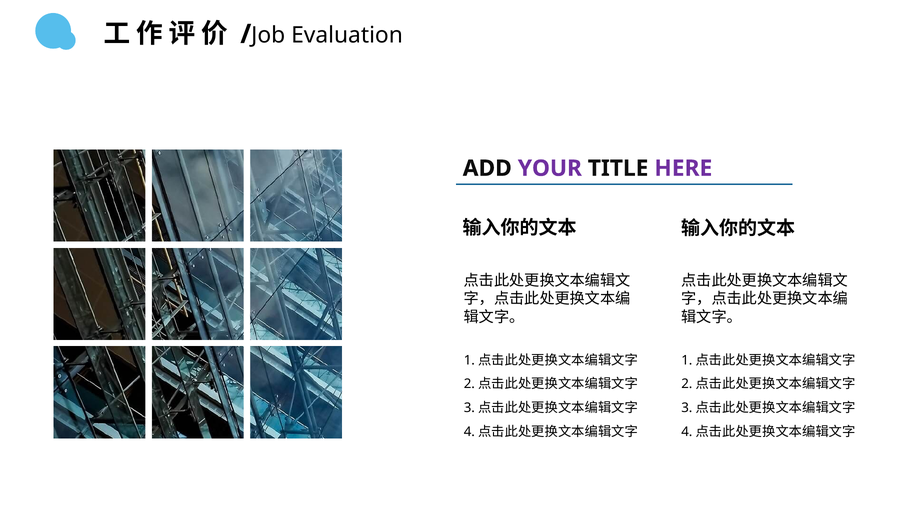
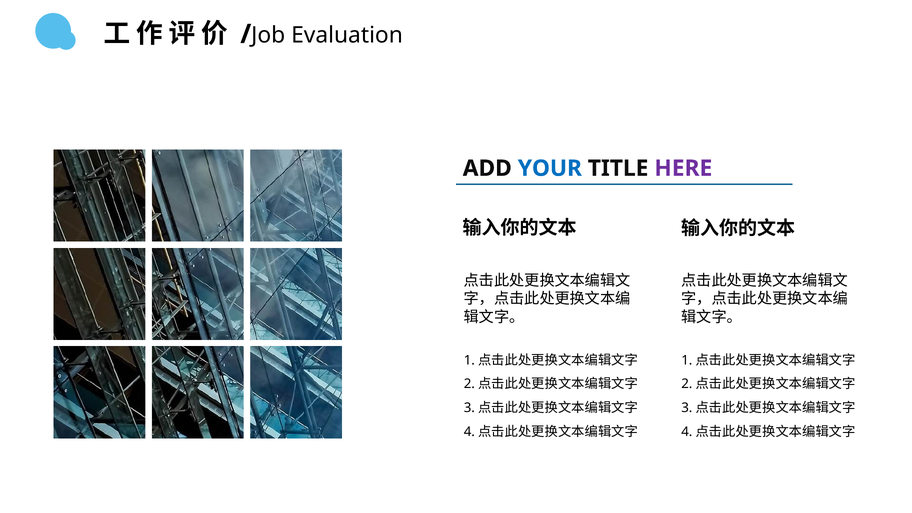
YOUR colour: purple -> blue (550, 168)
